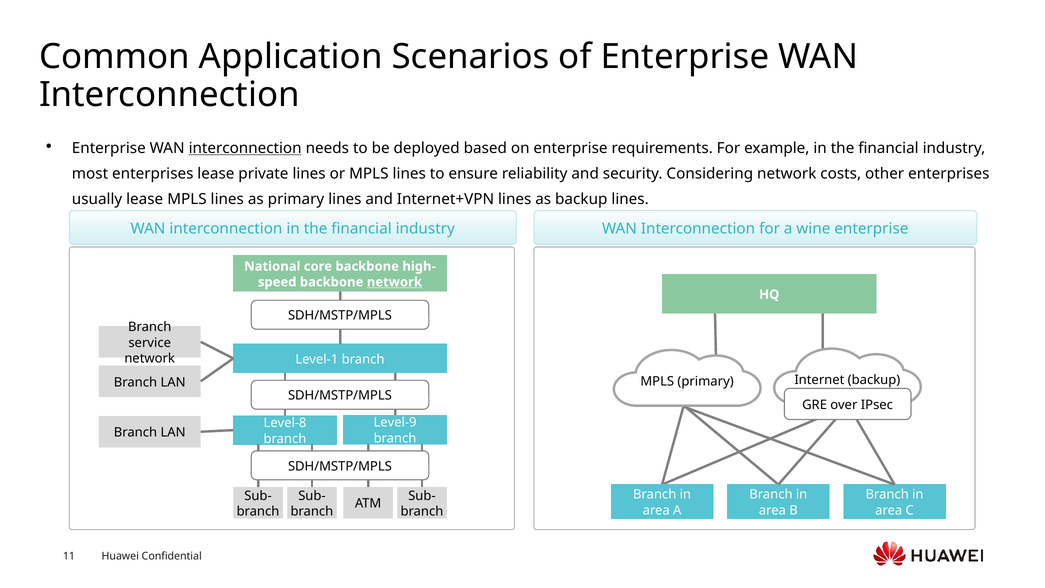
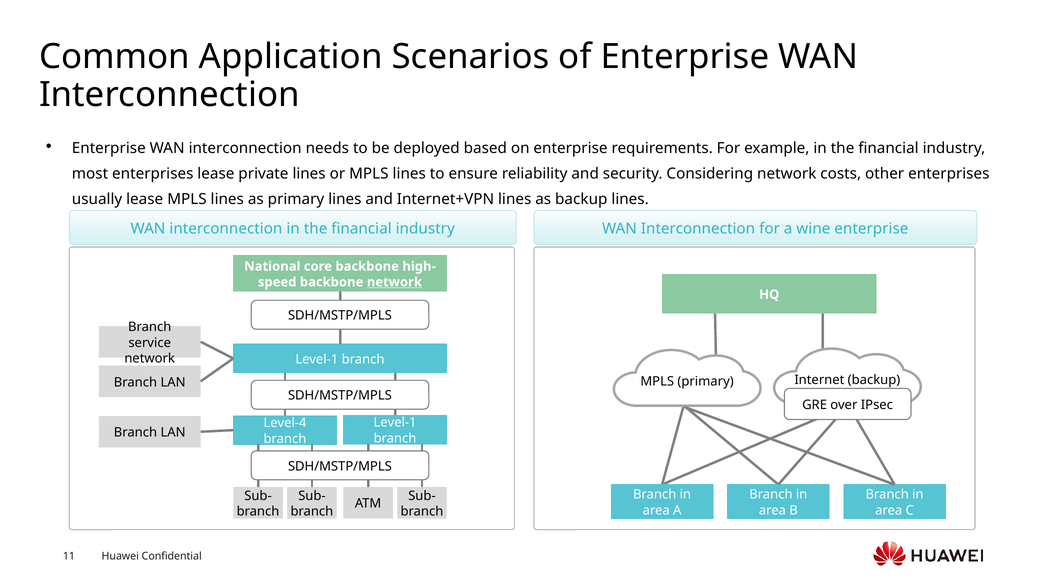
interconnection underline: present -> none (245, 148)
Level-9: Level-9 -> Level-1 (395, 423)
Level-8: Level-8 -> Level-4 (285, 423)
